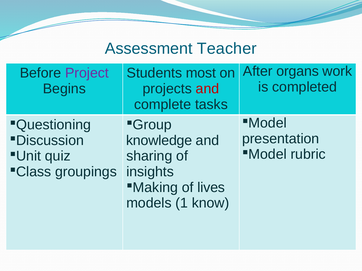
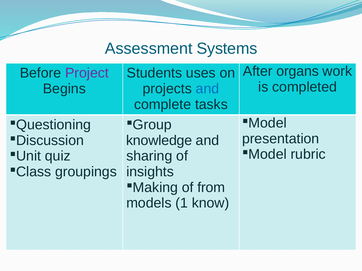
Teacher: Teacher -> Systems (227, 49)
most: most -> uses (201, 73)
and colour: red -> blue (207, 89)
lives: lives -> from (211, 188)
